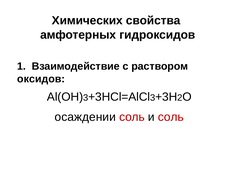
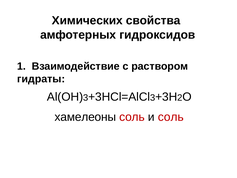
оксидов: оксидов -> гидраты (41, 79)
осаждении: осаждении -> хамелеоны (85, 117)
